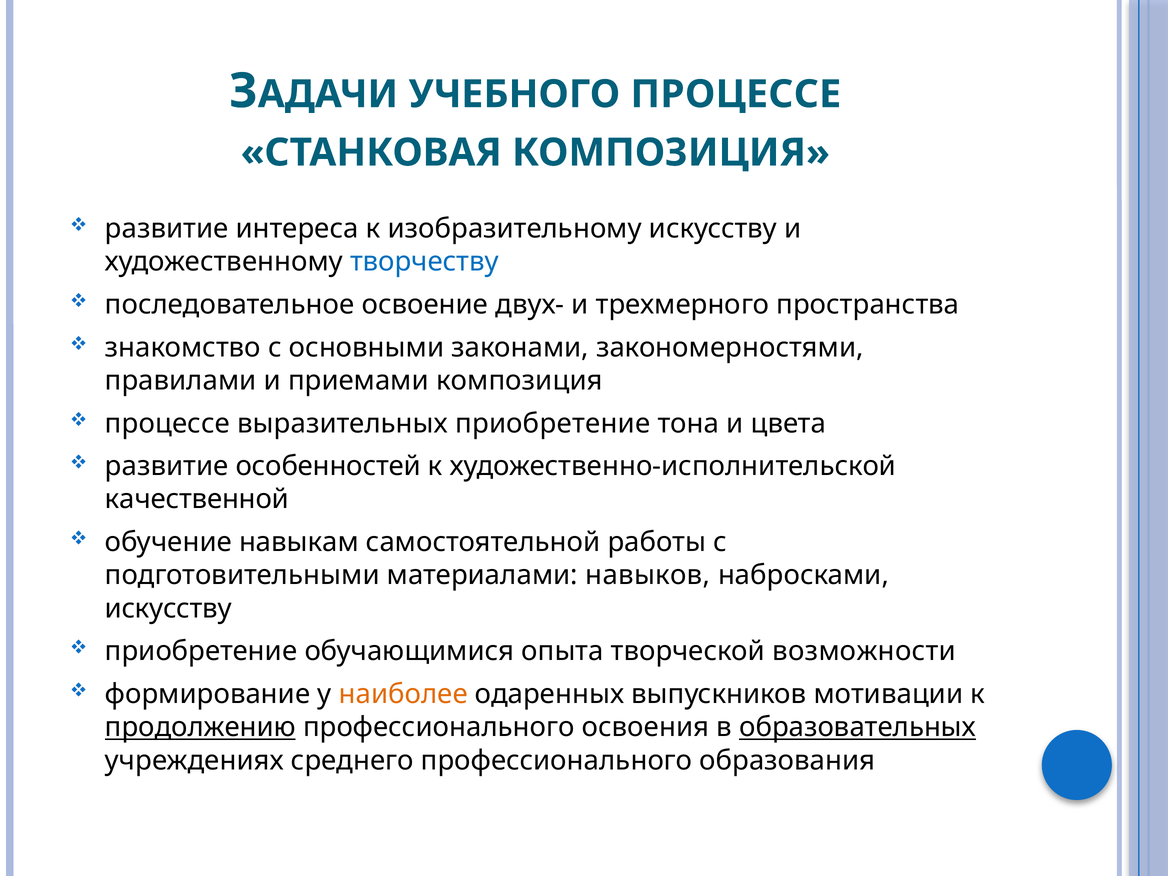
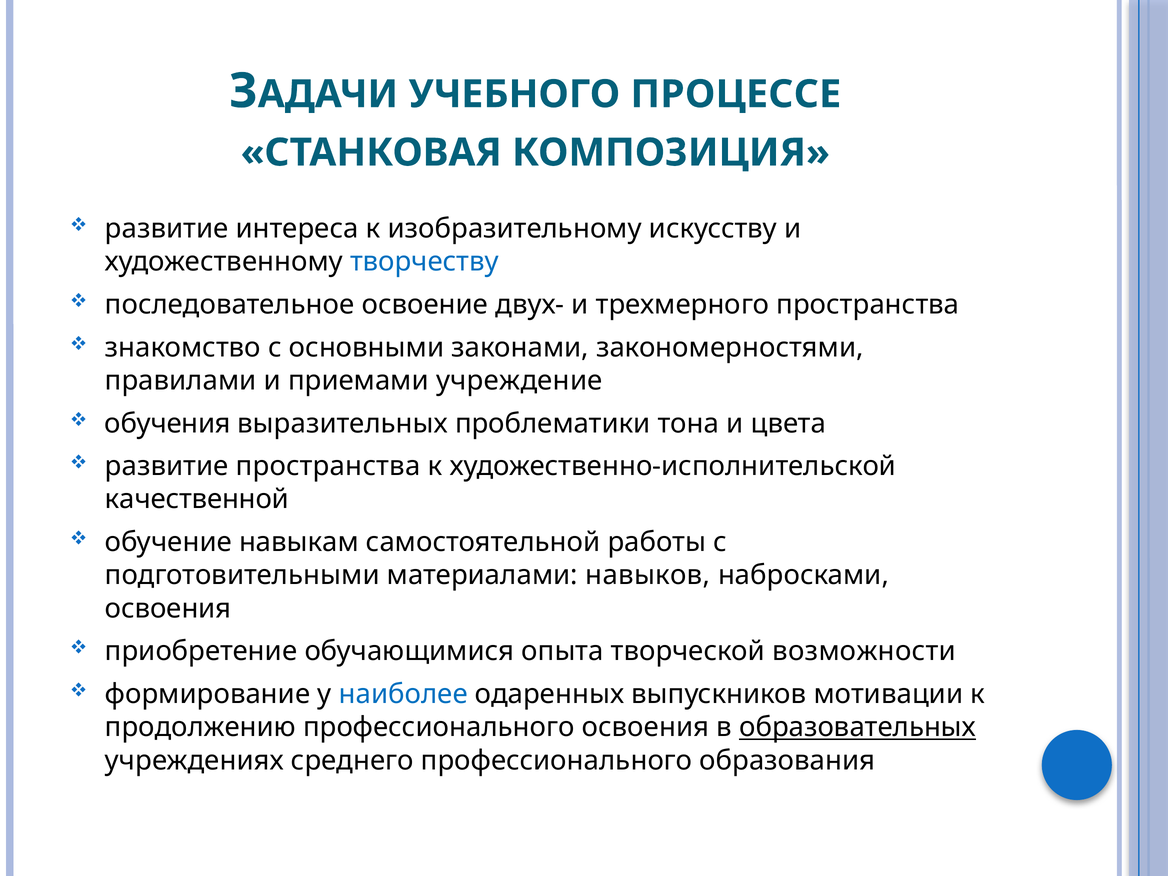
приемами композиция: композиция -> учреждение (519, 381)
процессе: процессе -> обучения (168, 423)
выразительных приобретение: приобретение -> проблематики (553, 423)
развитие особенностей: особенностей -> пространства (328, 466)
искусству: искусству -> освоения (168, 608)
наиболее colour: orange -> blue (403, 694)
продолжению underline: present -> none (200, 727)
